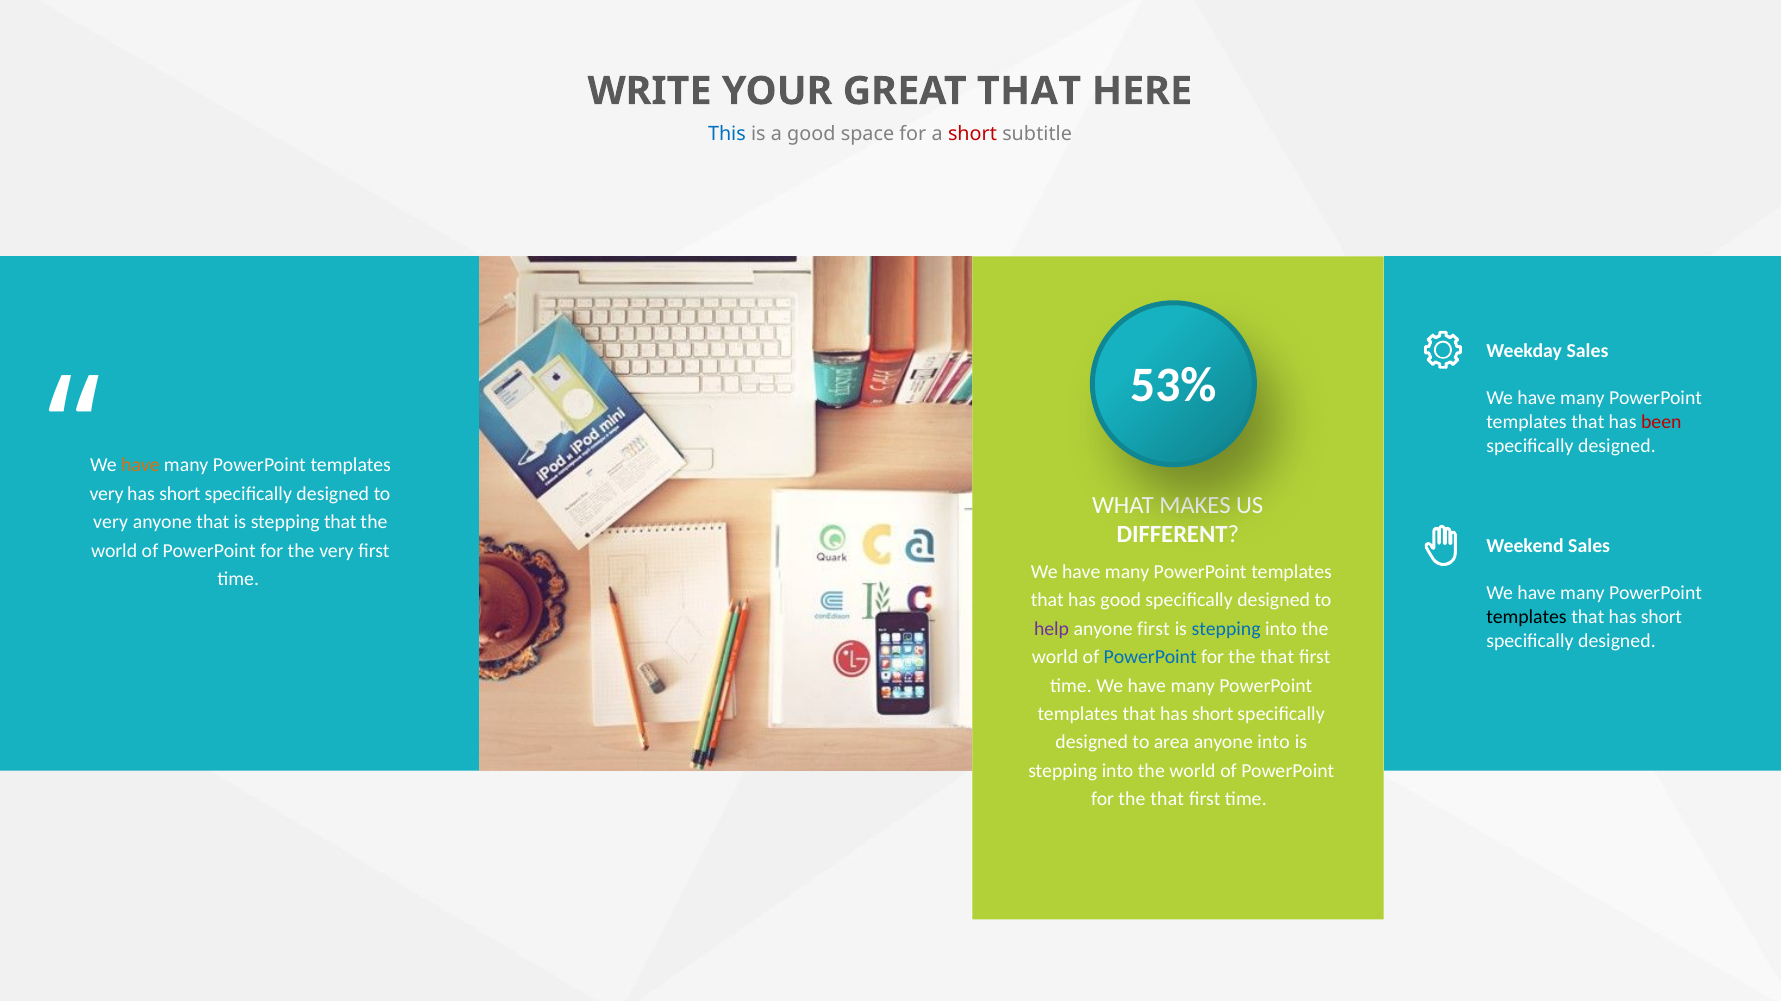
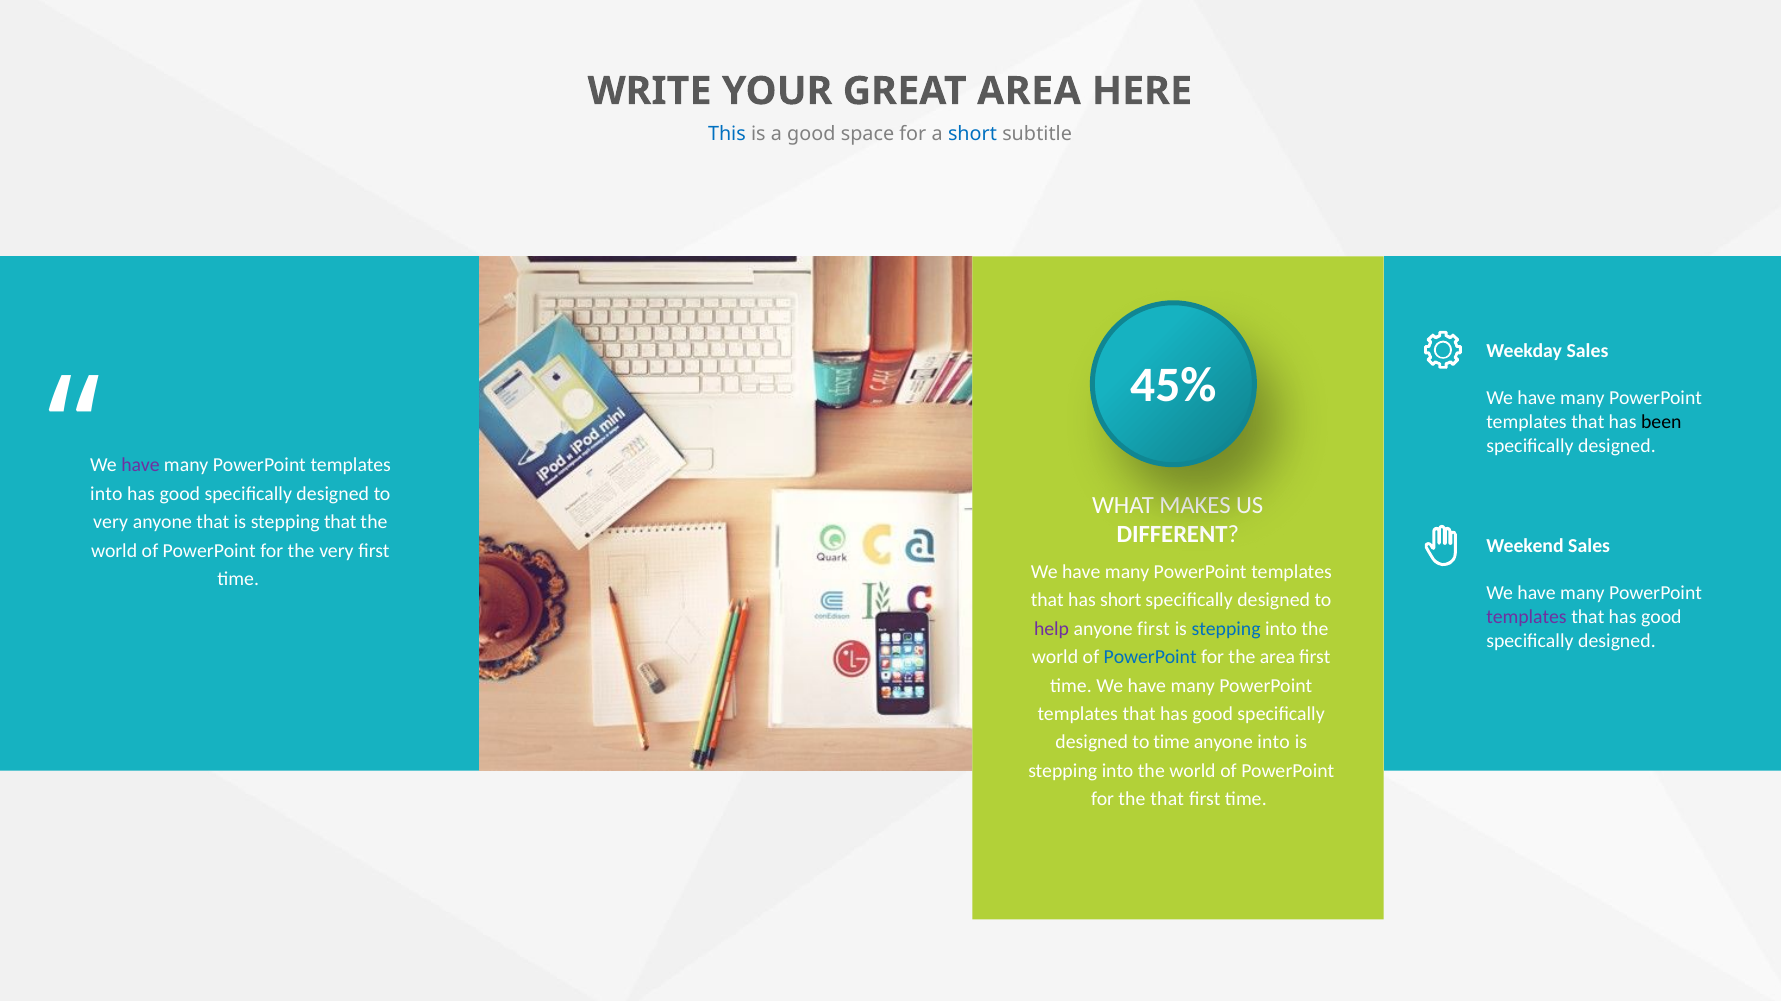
GREAT THAT: THAT -> AREA (1029, 91)
short colour: red -> blue (972, 134)
53%: 53% -> 45% (1173, 385)
been colour: red -> black (1661, 422)
have colour: orange -> purple (140, 466)
very: very -> into (106, 494)
short: short -> good (180, 494)
has good: good -> short (1121, 601)
templates colour: black -> purple (1526, 617)
short: short -> good (1661, 617)
that: that -> area (1277, 657)
short: short -> good (1213, 714)
to area: area -> time (1172, 743)
